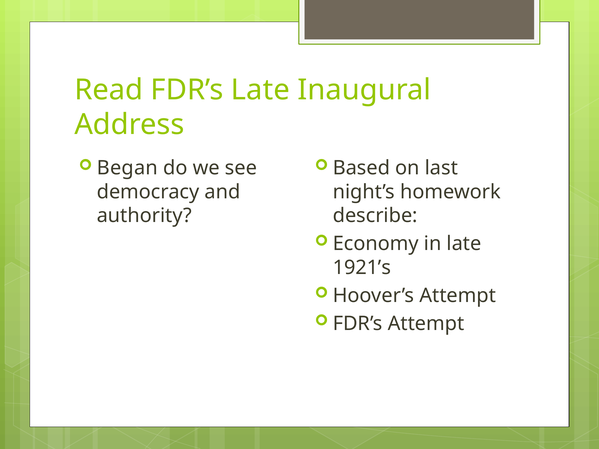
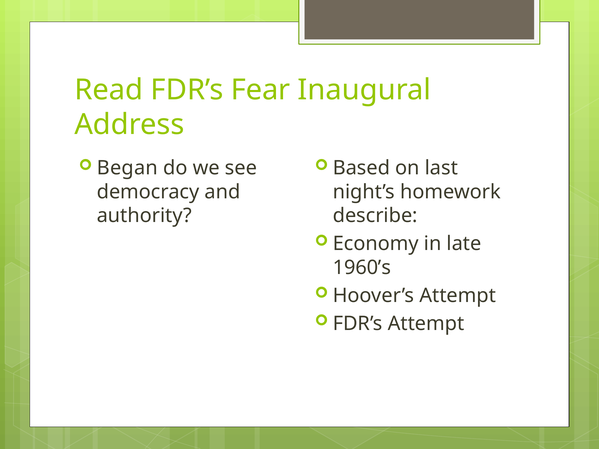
FDR’s Late: Late -> Fear (261, 90)
1921’s: 1921’s -> 1960’s (362, 268)
